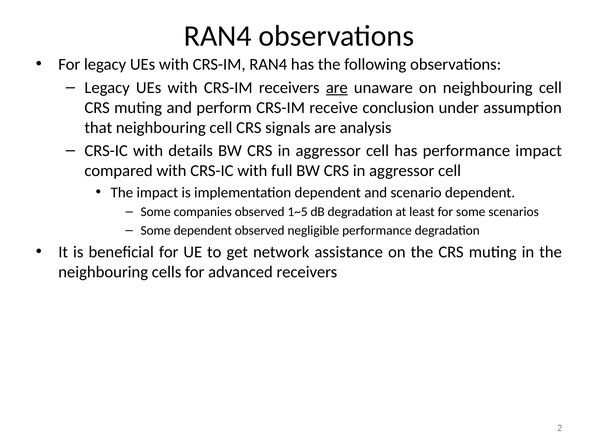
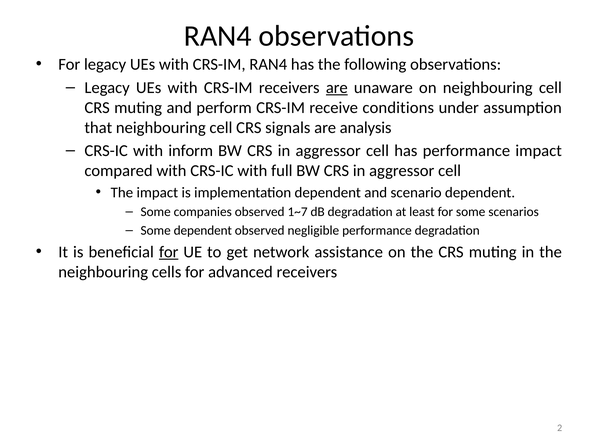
conclusion: conclusion -> conditions (398, 108)
details: details -> inform (191, 151)
1~5: 1~5 -> 1~7 (298, 212)
for underline: none -> present (169, 252)
